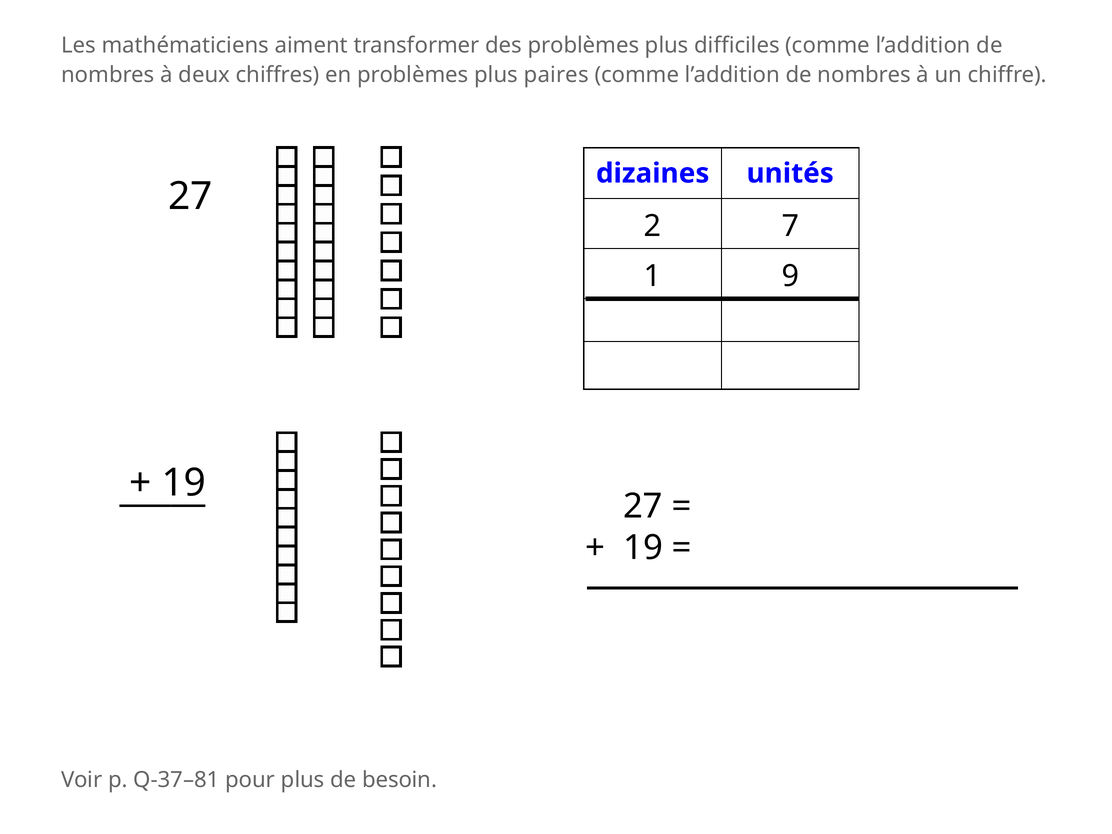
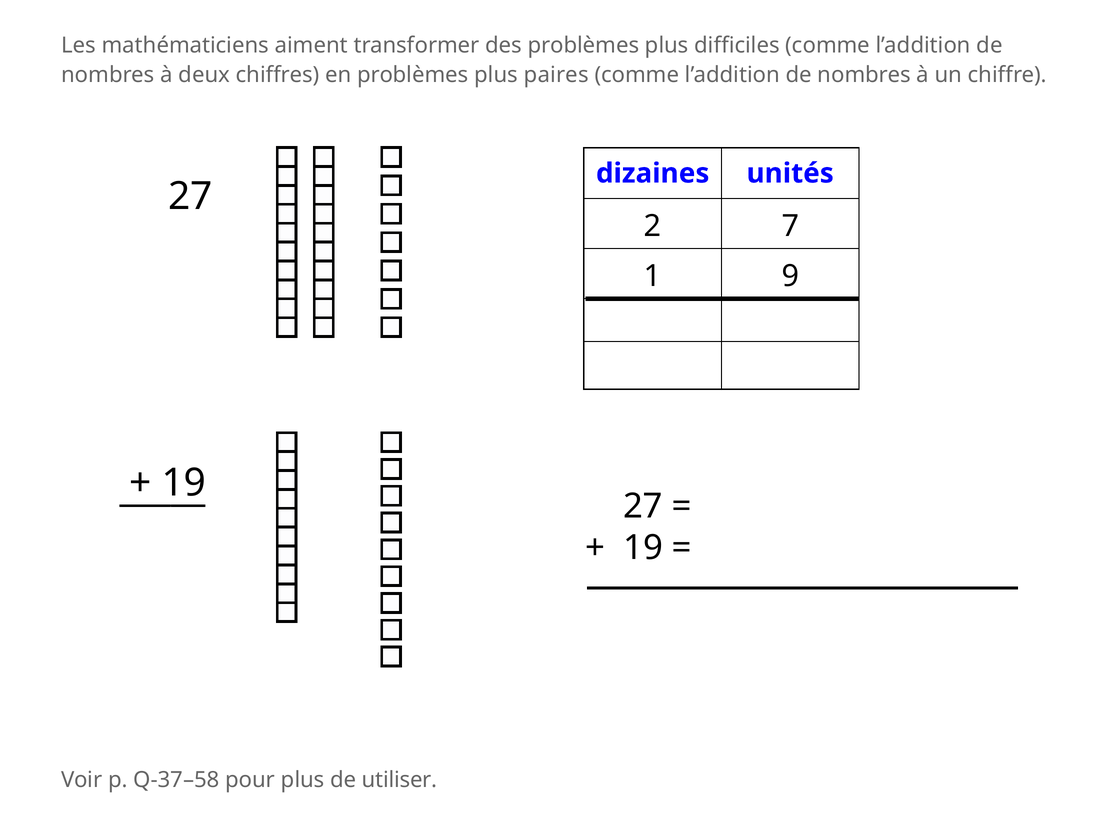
Q-37–81: Q-37–81 -> Q-37–58 (176, 780)
besoin: besoin -> utiliser (400, 780)
